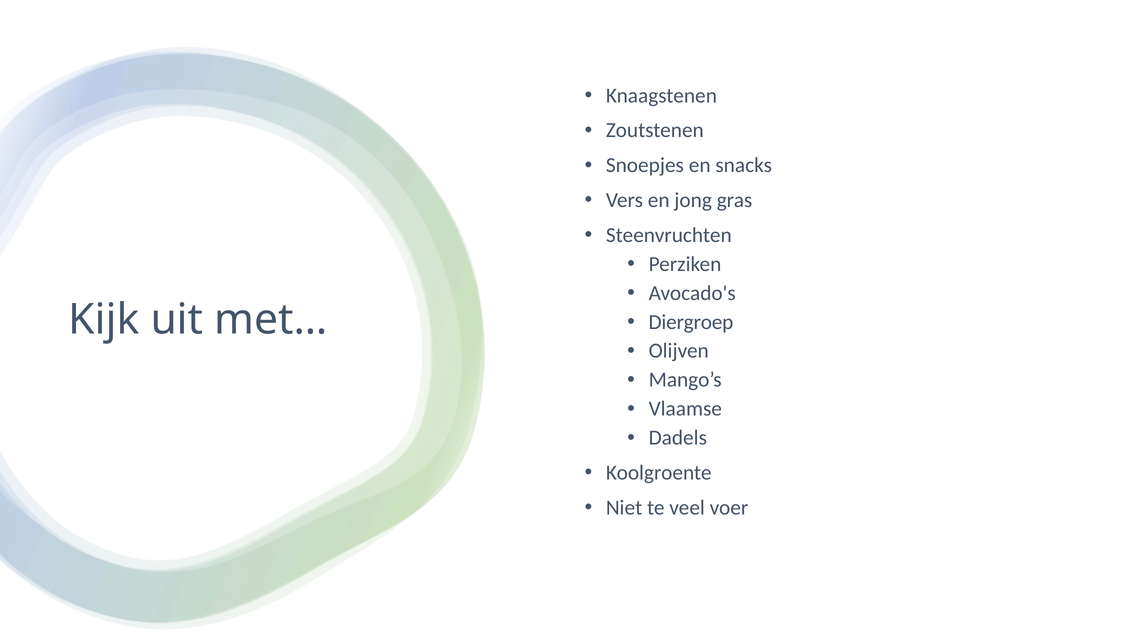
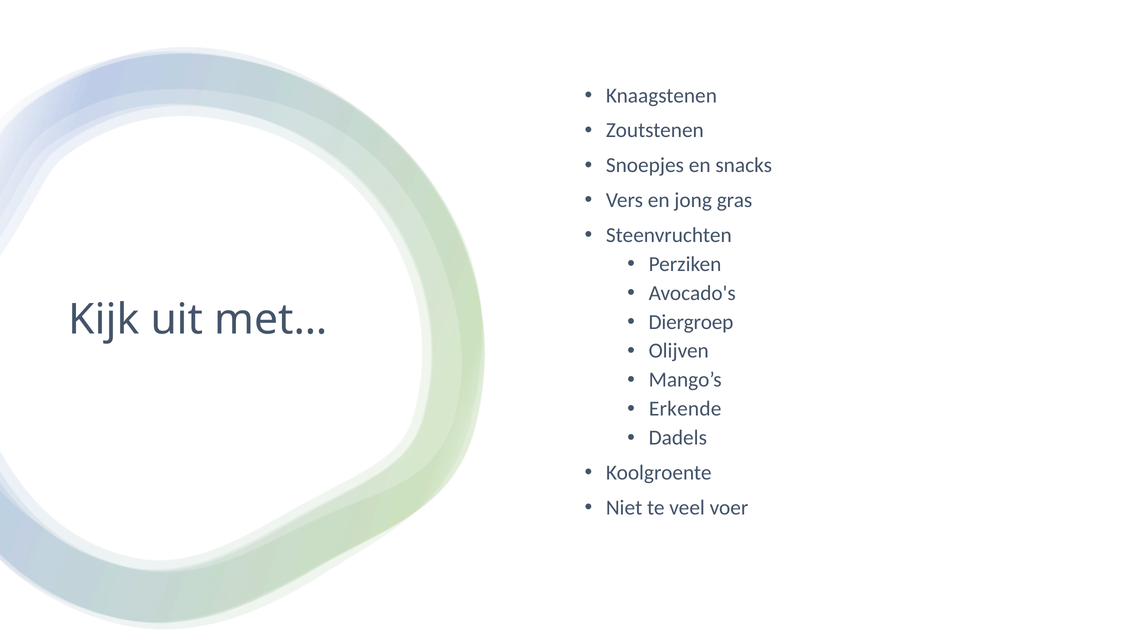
Vlaamse: Vlaamse -> Erkende (685, 409)
